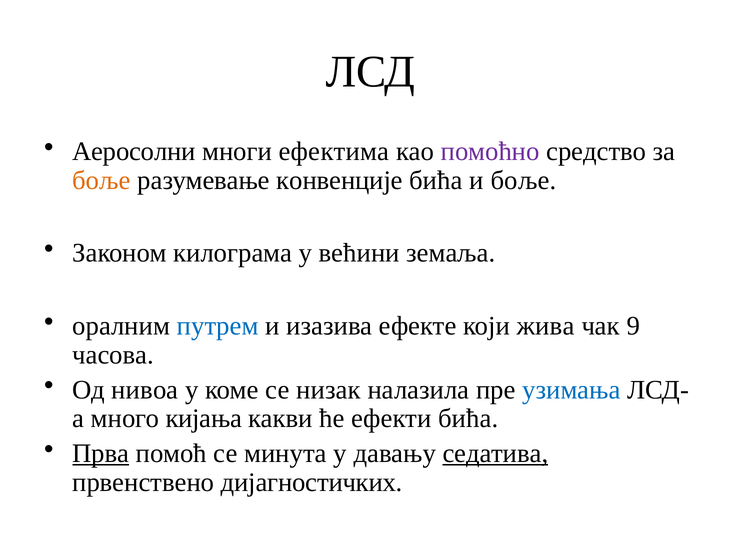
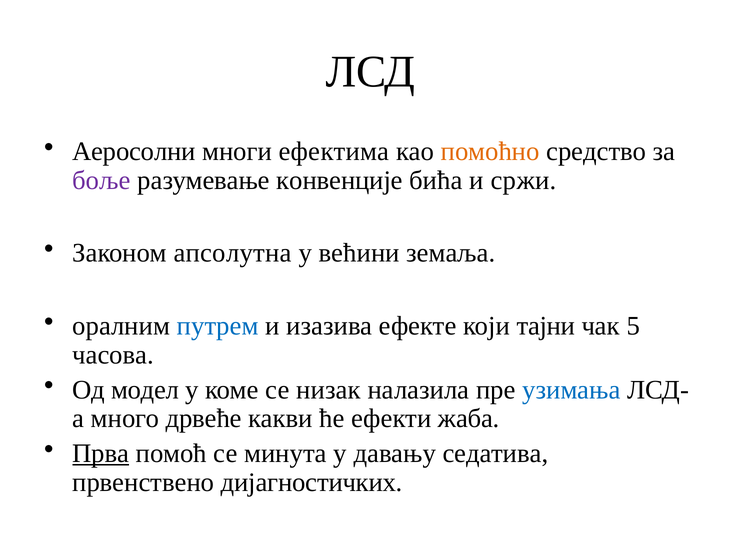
помоћно colour: purple -> orange (490, 151)
боље colour: orange -> purple (101, 180)
и боље: боље -> сржи (524, 180)
килограма: килограма -> апсолутна (233, 253)
жива: жива -> тајни (546, 326)
9: 9 -> 5 (633, 326)
нивоа: нивоа -> модел (145, 390)
кијања: кијања -> дрвеће (204, 418)
ефекти бића: бића -> жаба (469, 418)
седатива underline: present -> none (495, 453)
